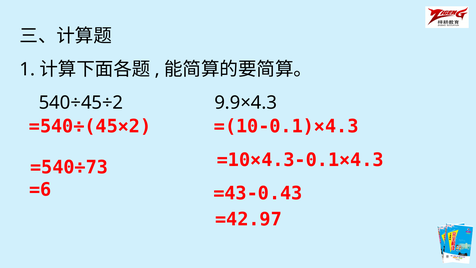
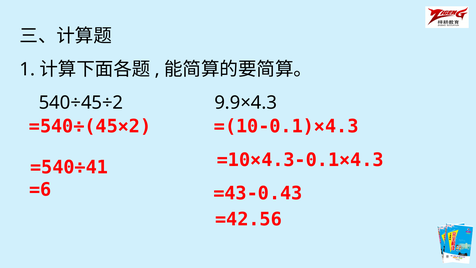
=540÷73: =540÷73 -> =540÷41 (69, 167)
=42.97: =42.97 -> =42.56 (249, 219)
